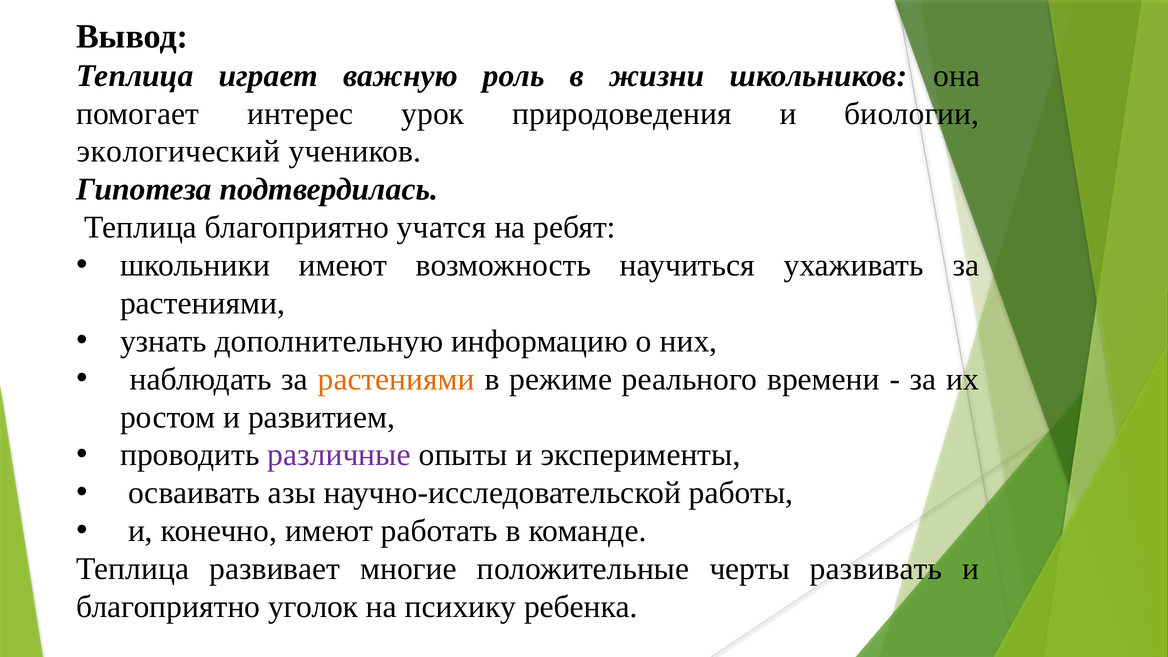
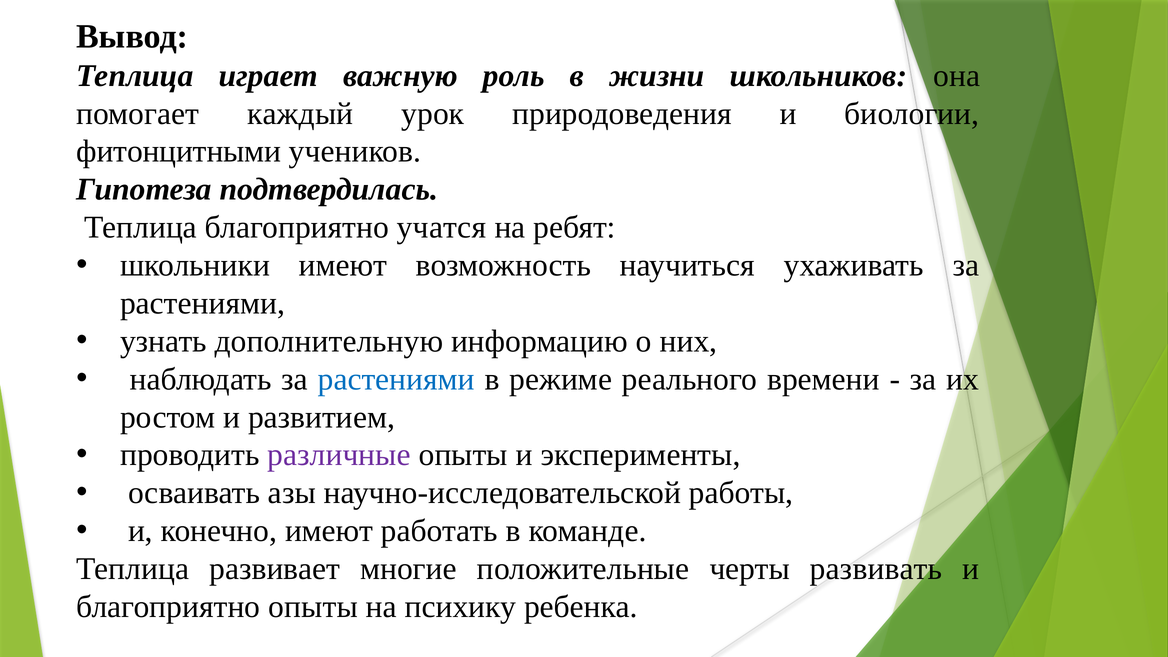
интерес: интерес -> каждый (300, 114)
экологический: экологический -> фитонцитными (179, 152)
растениями colour: orange -> blue (396, 379)
благоприятно уголок: уголок -> опыты (313, 607)
